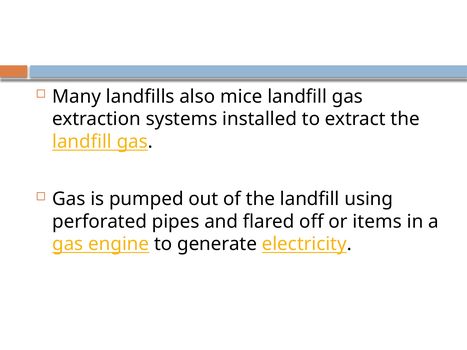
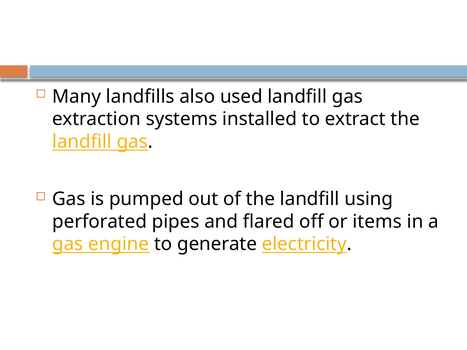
mice: mice -> used (241, 97)
